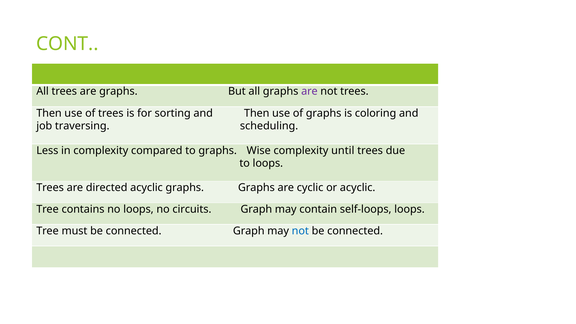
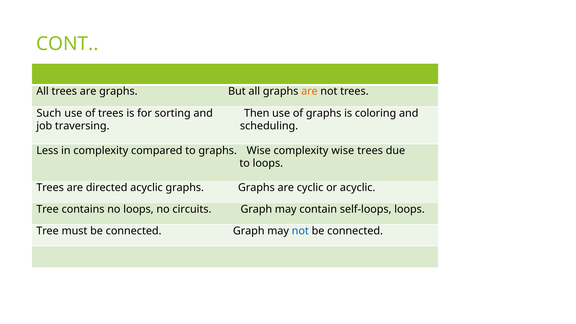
are colour: purple -> orange (309, 91)
Then: Then -> Such (49, 113)
complexity until: until -> wise (343, 151)
